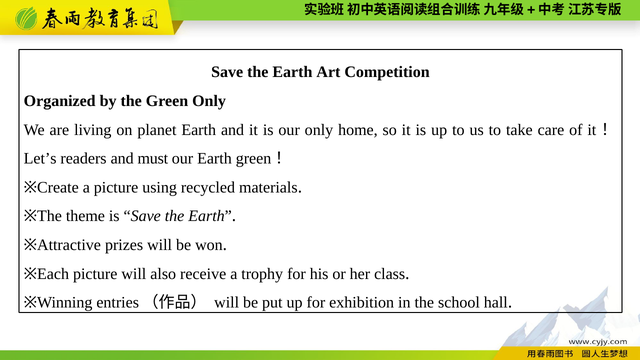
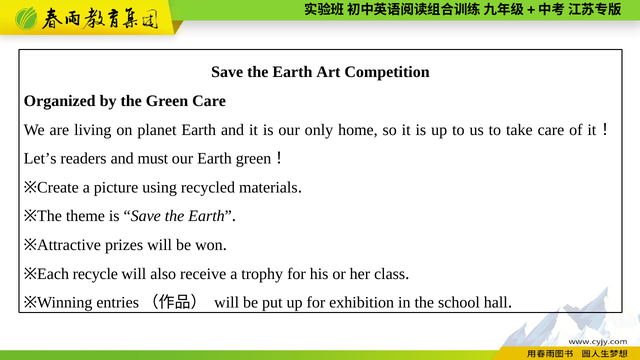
Green Only: Only -> Care (209, 101)
picture: picture -> recycle (95, 274)
